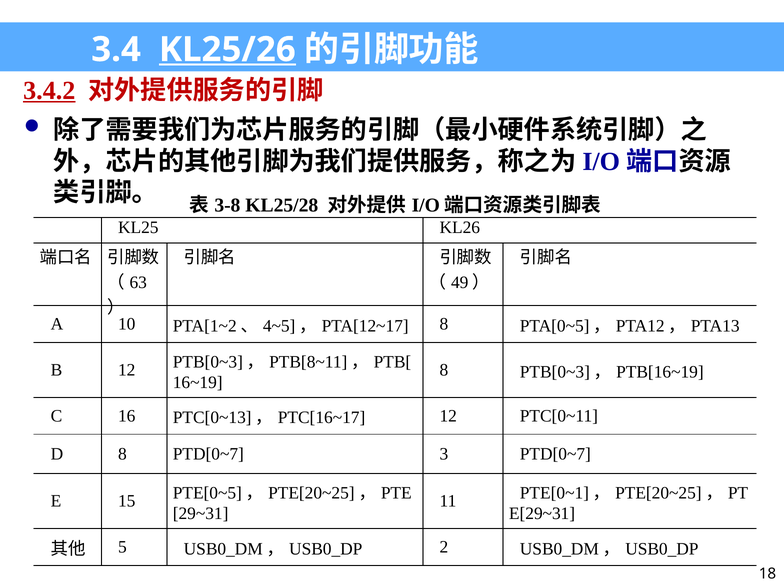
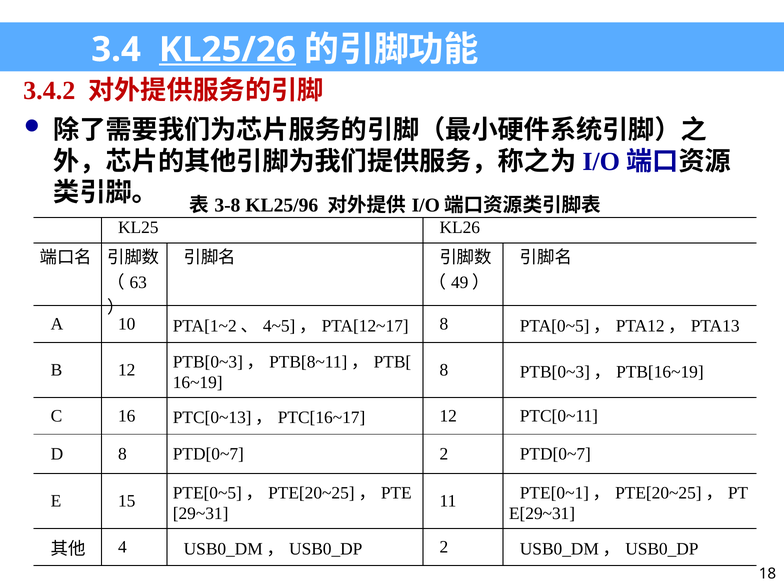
3.4.2 underline: present -> none (49, 91)
KL25/28: KL25/28 -> KL25/96 (282, 205)
PTD[0~7 3: 3 -> 2 (444, 454)
5: 5 -> 4 (122, 547)
